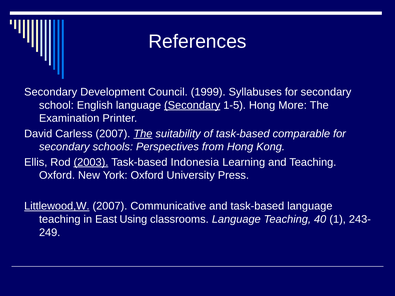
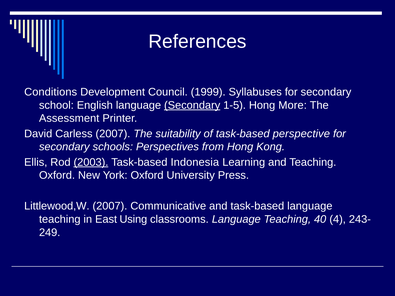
Secondary: Secondary -> Conditions (51, 92)
Examination: Examination -> Assessment (69, 118)
The underline: present -> none (143, 134)
comparable: comparable -> perspective (301, 134)
Littlewood,W underline: present -> none (57, 206)
1: 1 -> 4 (338, 219)
